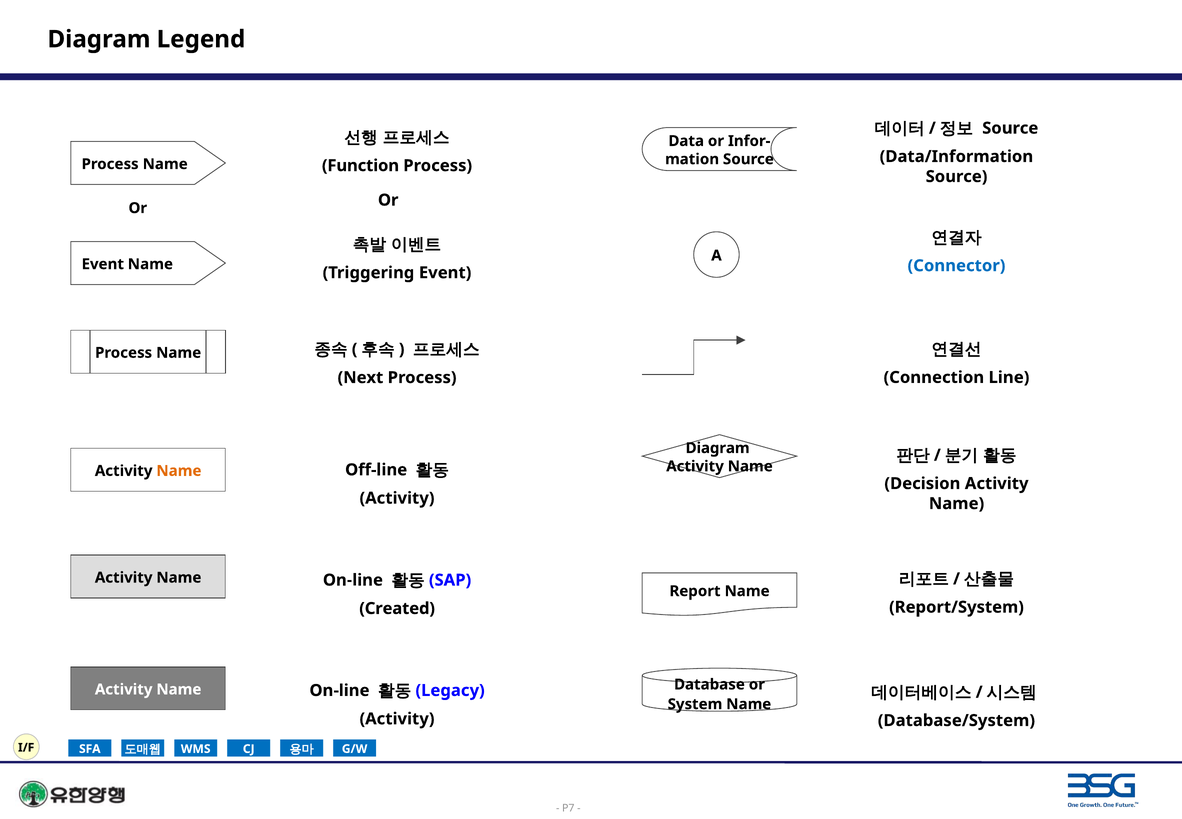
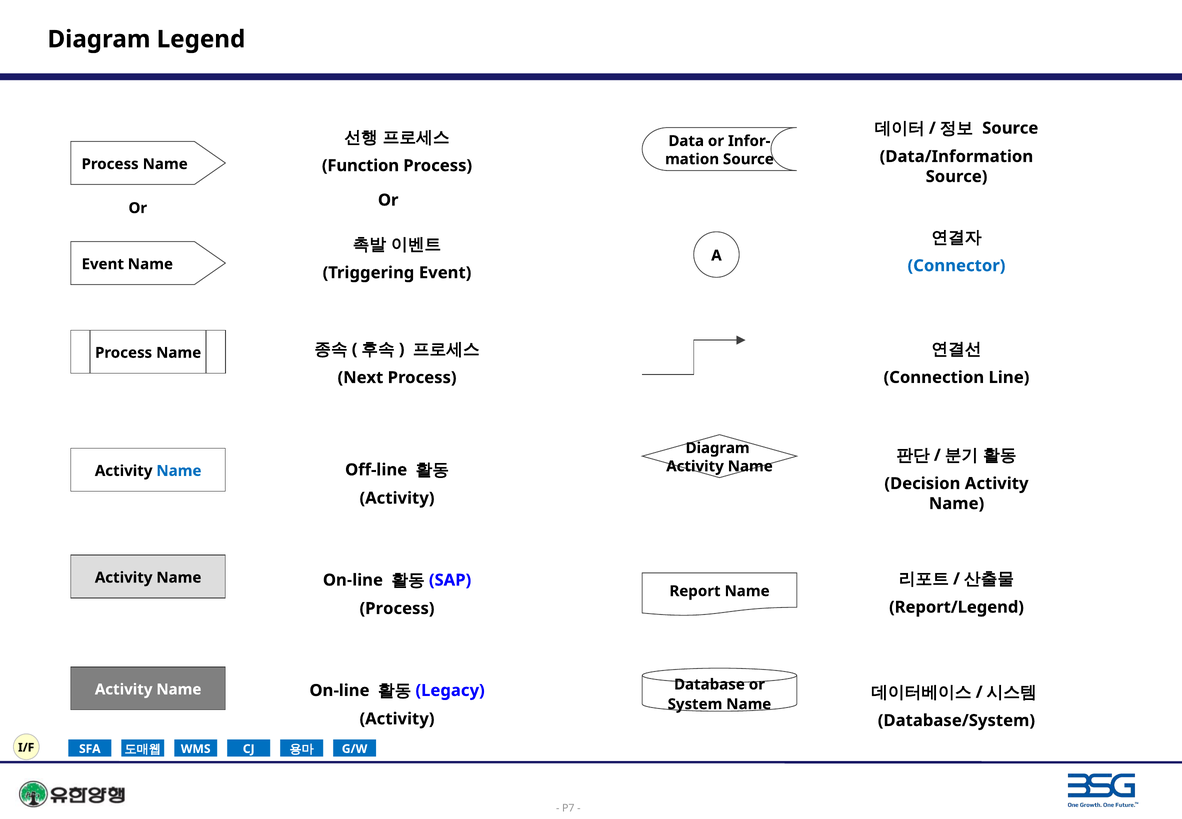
Name colour: orange -> blue (179, 471)
Report/System: Report/System -> Report/Legend (957, 607)
Created: Created -> Process (397, 608)
